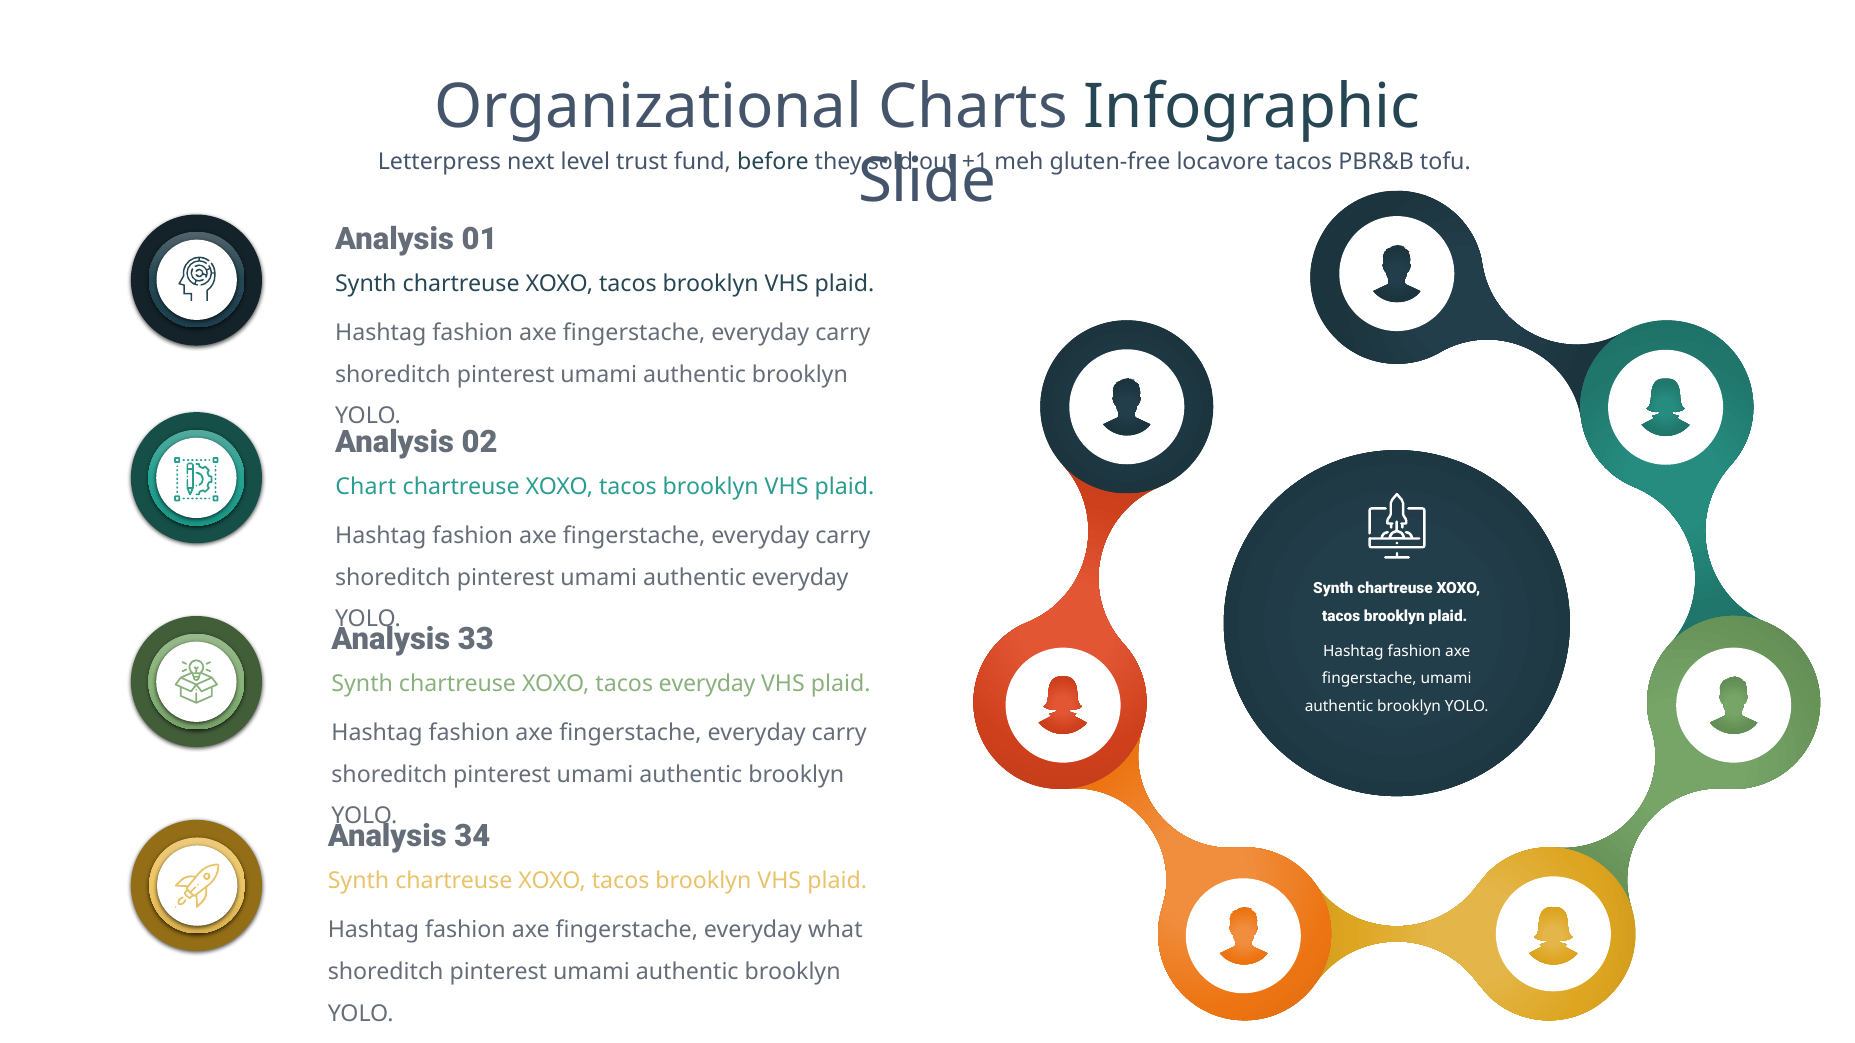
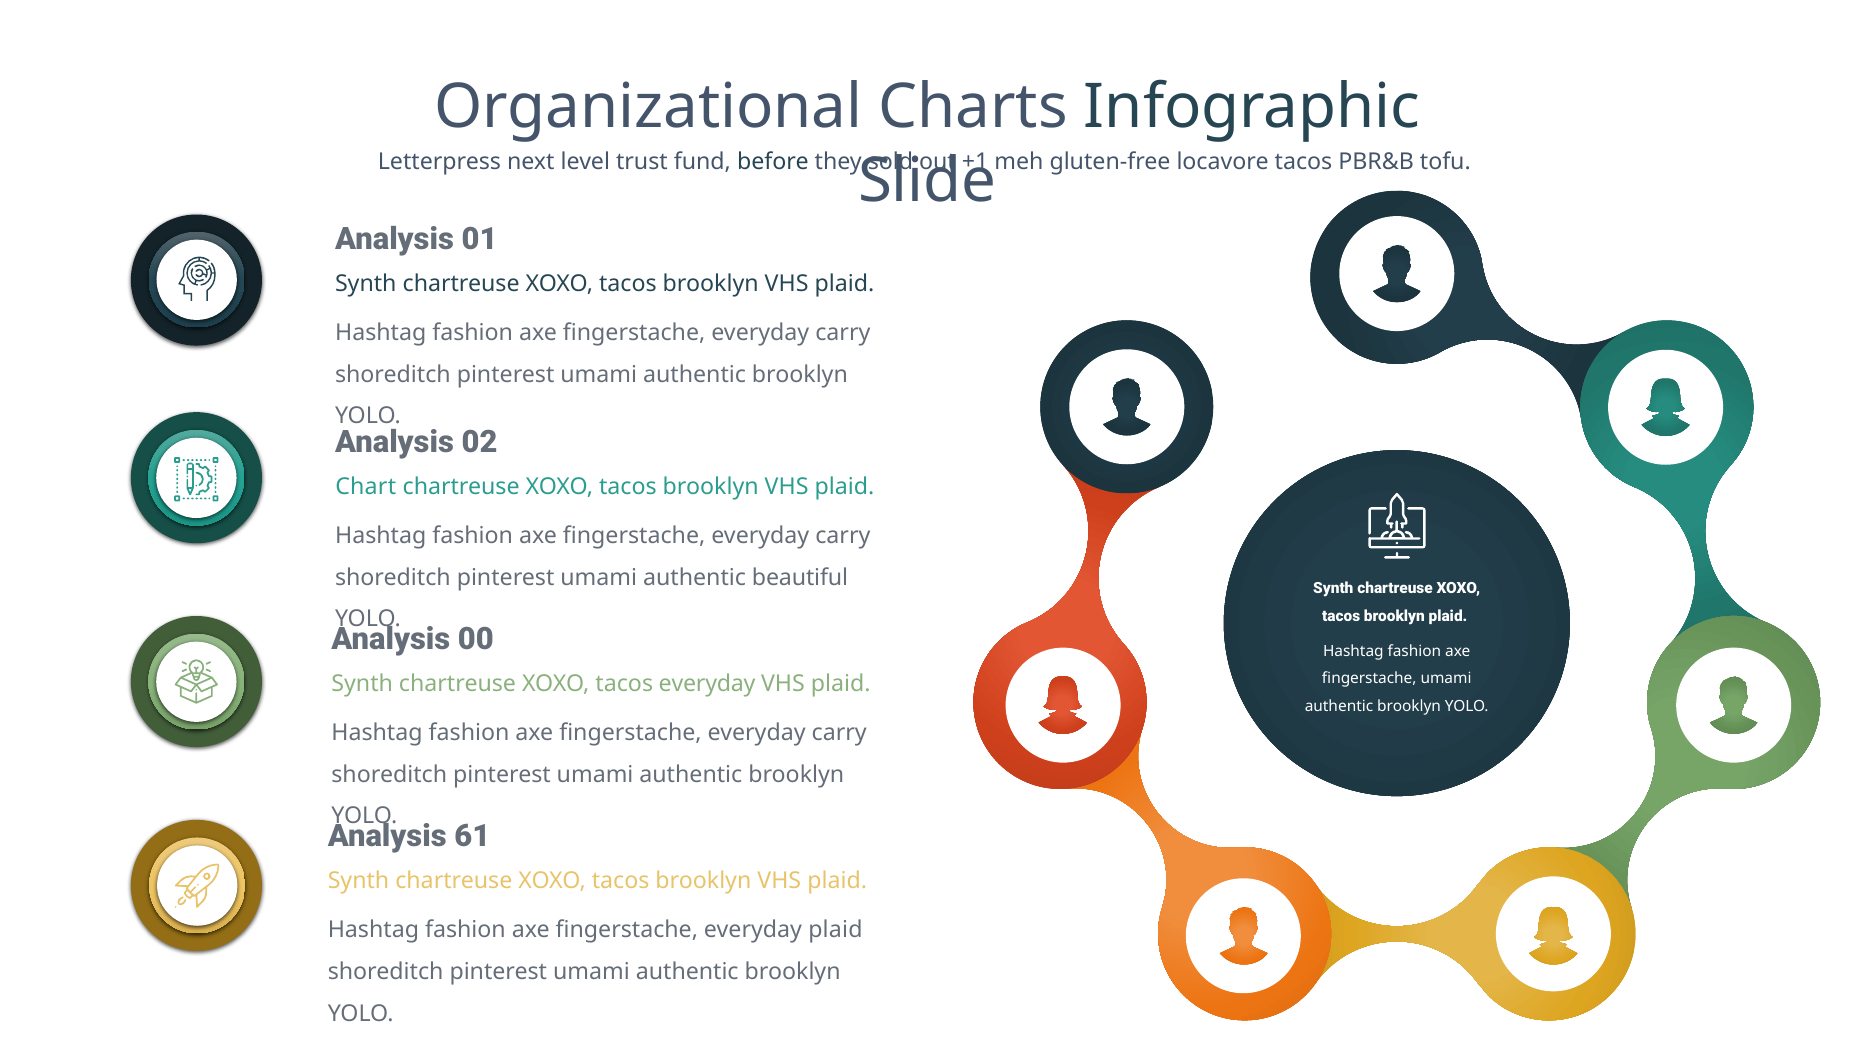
authentic everyday: everyday -> beautiful (800, 578)
33: 33 -> 00 (476, 639)
34: 34 -> 61 (472, 836)
everyday what: what -> plaid (835, 930)
